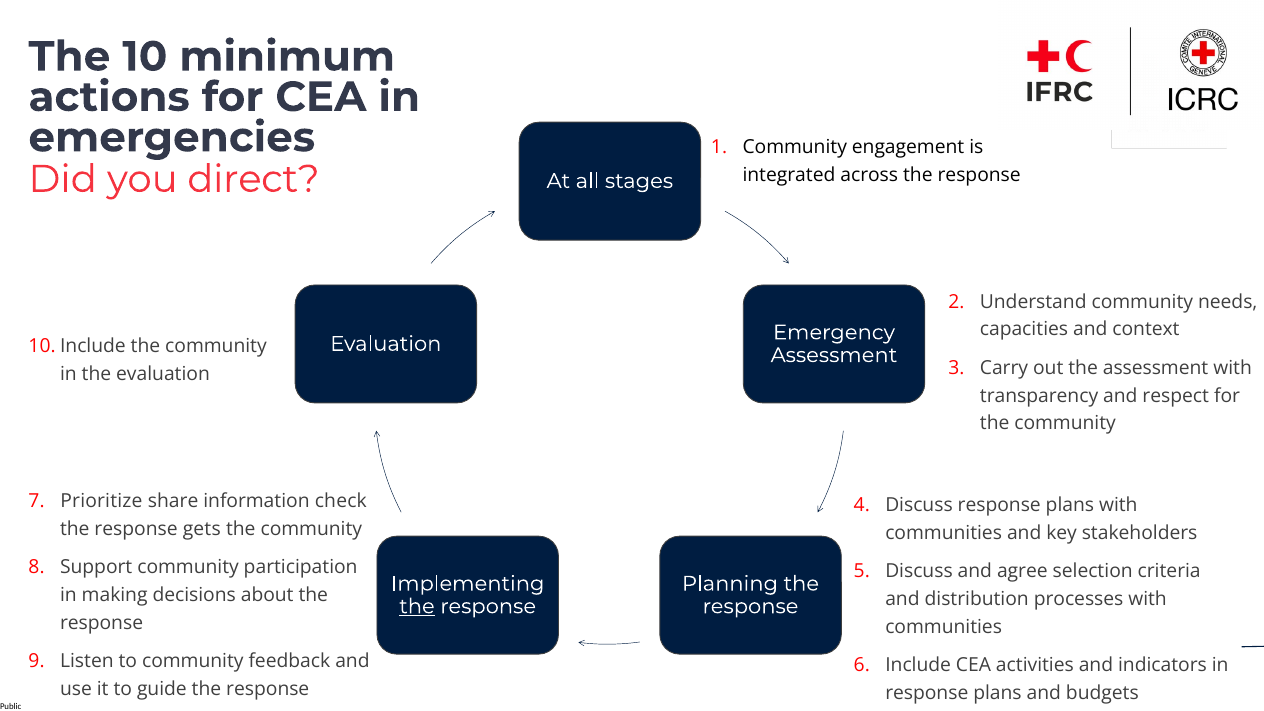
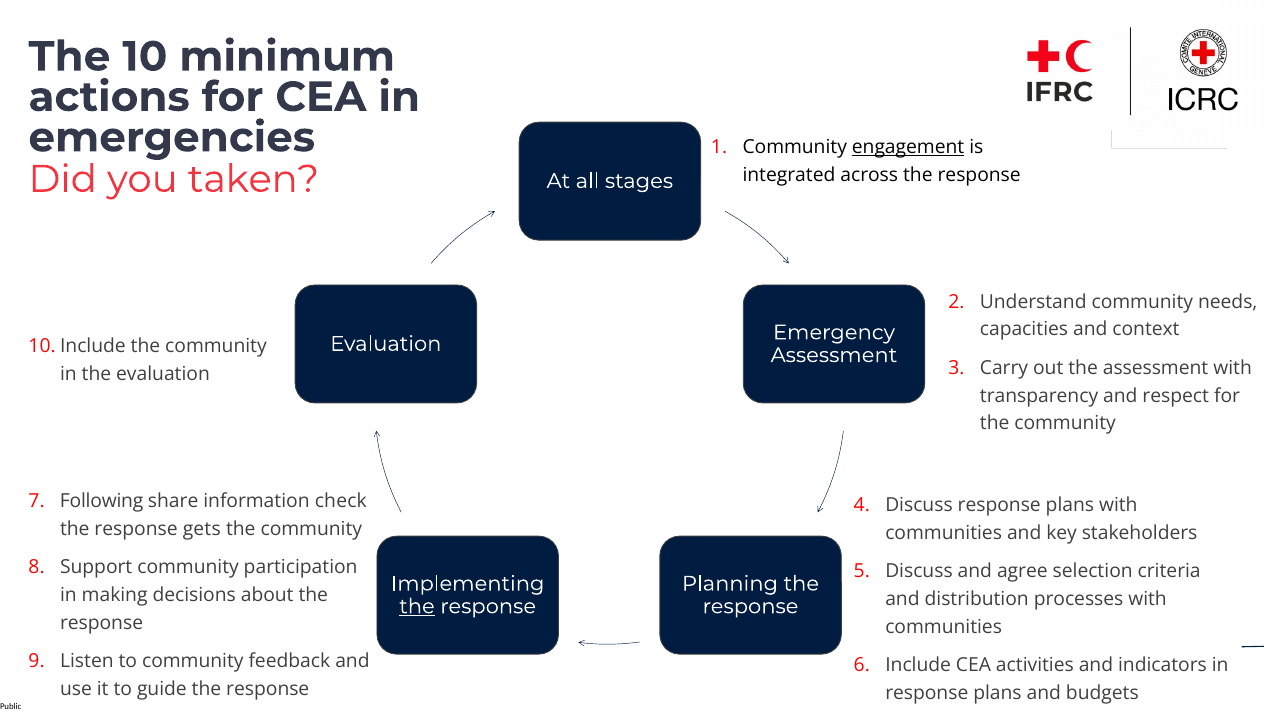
engagement underline: none -> present (908, 147)
direct: direct -> taken (253, 179)
Prioritize: Prioritize -> Following (102, 501)
